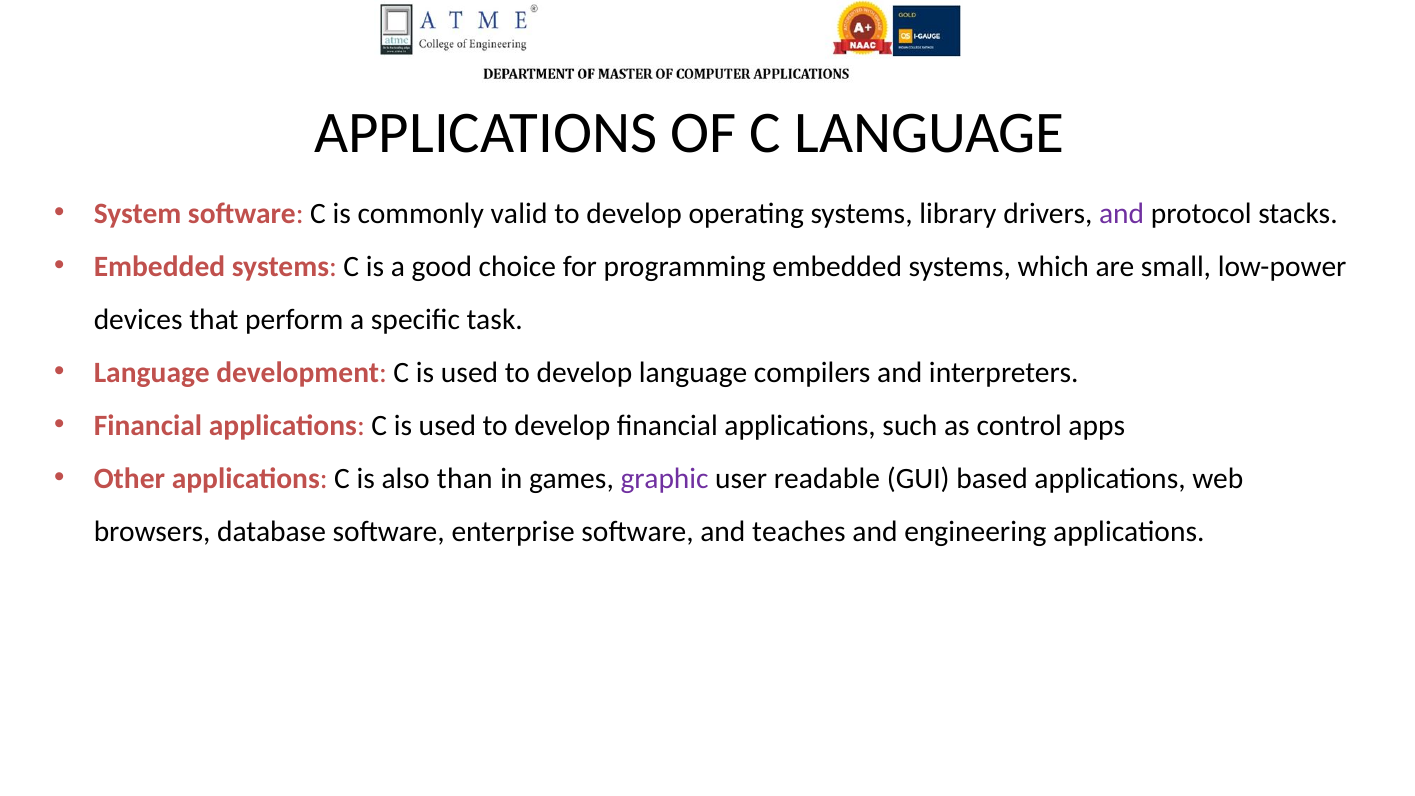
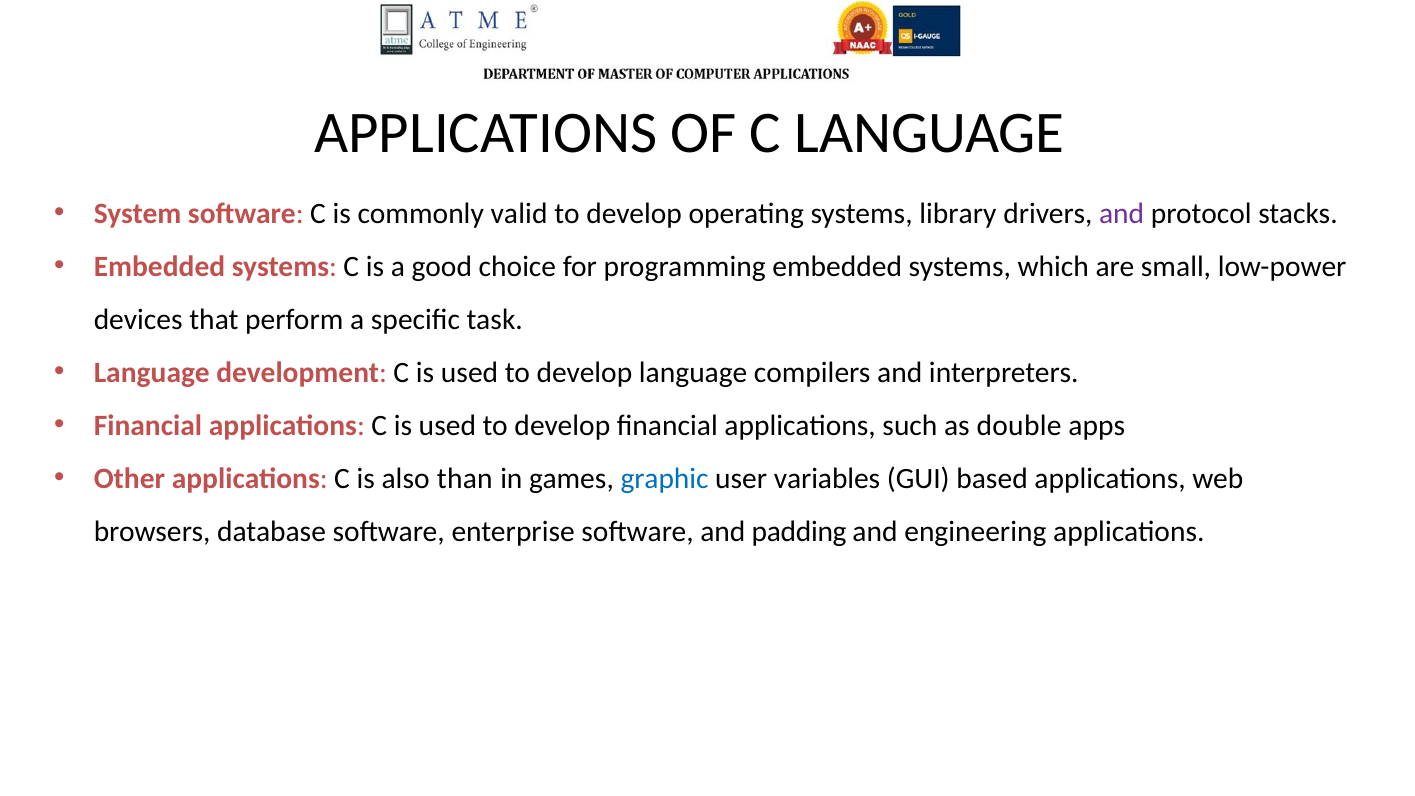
control: control -> double (1019, 426)
graphic colour: purple -> blue (664, 479)
readable: readable -> variables (827, 479)
teaches: teaches -> padding (799, 532)
